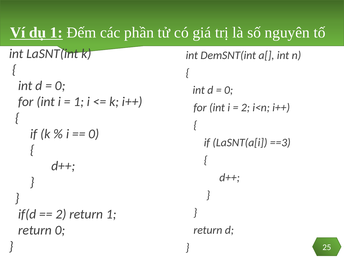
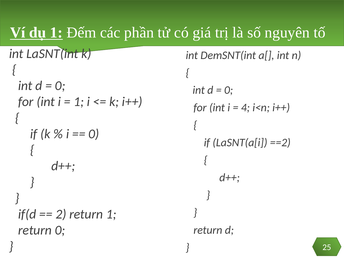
2: 2 -> 4 (245, 108)
==3: ==3 -> ==2 (280, 143)
